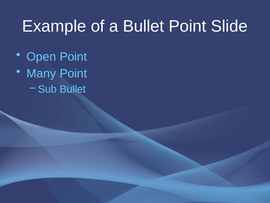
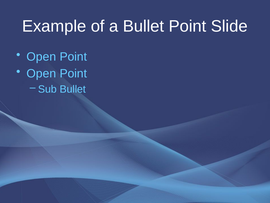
Many: Many -> Open (41, 73)
